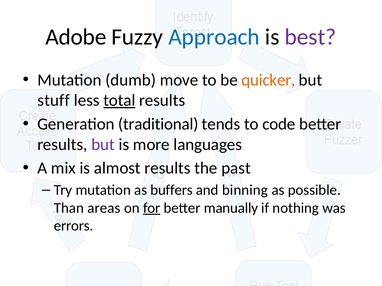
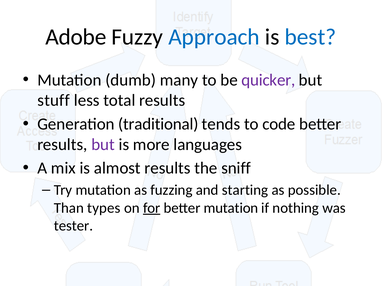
best colour: purple -> blue (310, 37)
move: move -> many (179, 80)
quicker colour: orange -> purple (268, 80)
total underline: present -> none (119, 101)
past: past -> sniff (236, 168)
buffers: buffers -> fuzzing (171, 190)
binning: binning -> starting (245, 190)
areas: areas -> types (104, 208)
better manually: manually -> mutation (231, 208)
errors: errors -> tester (74, 226)
